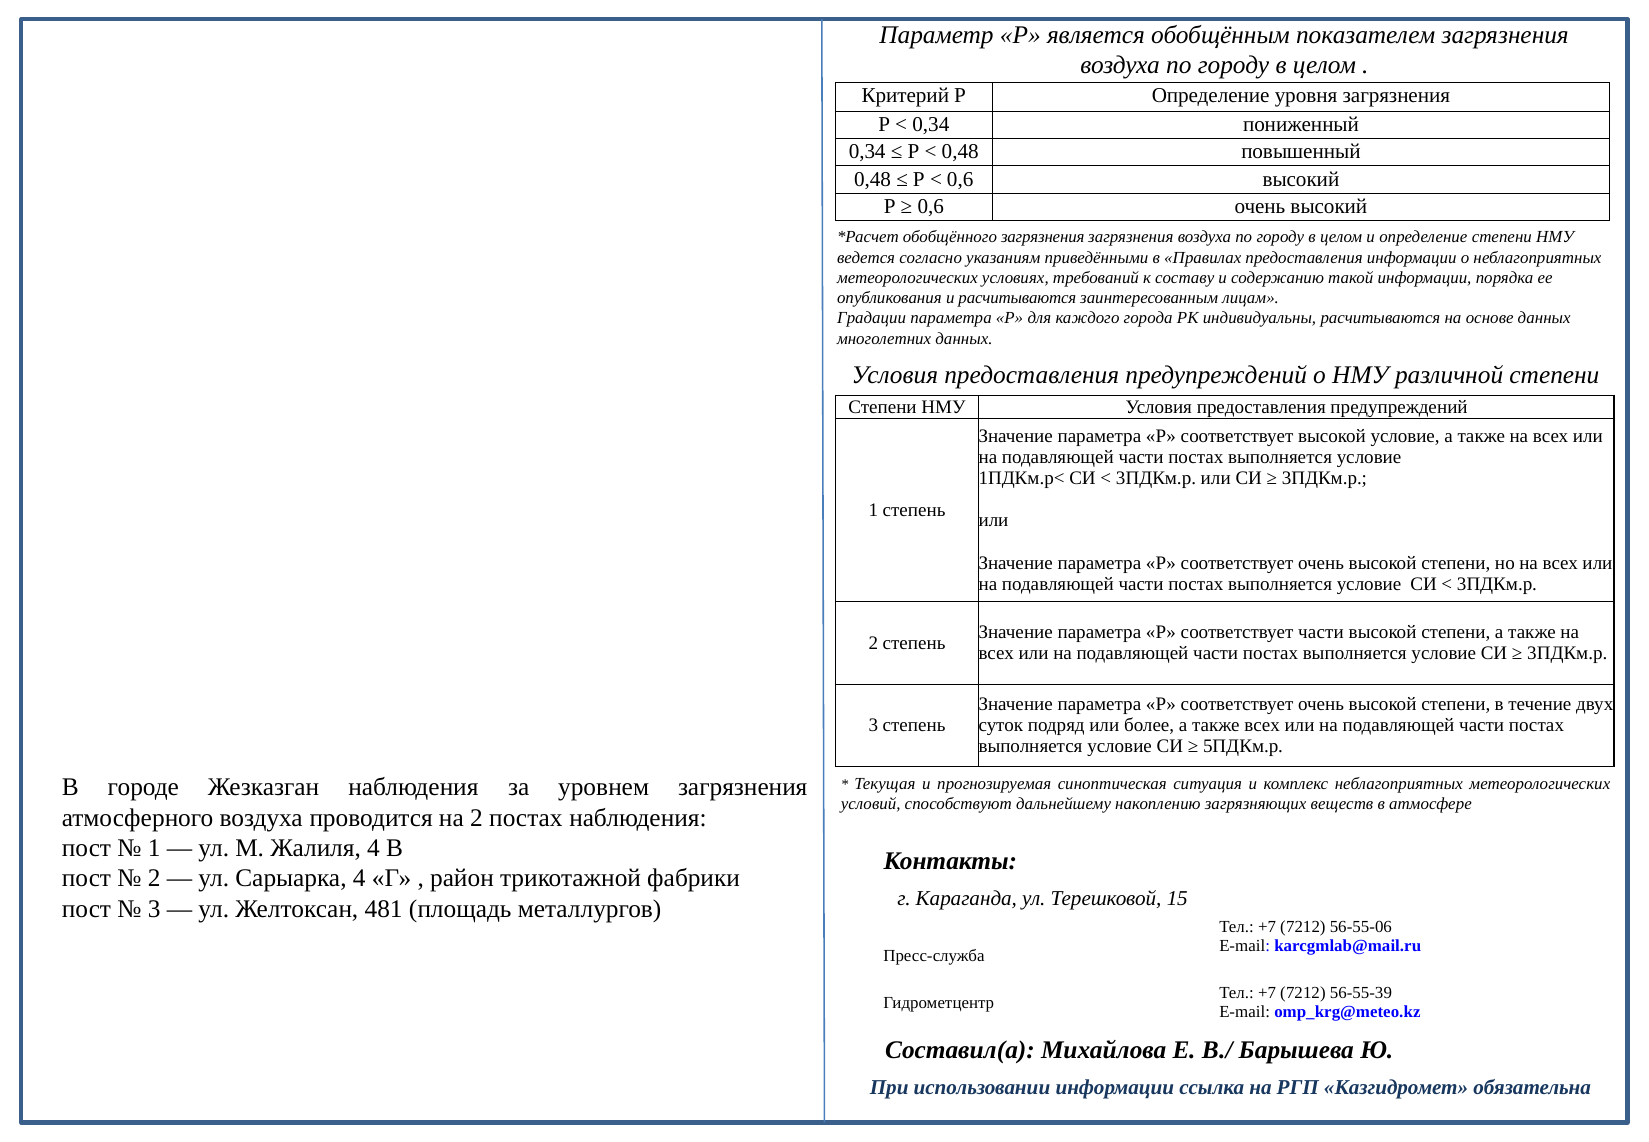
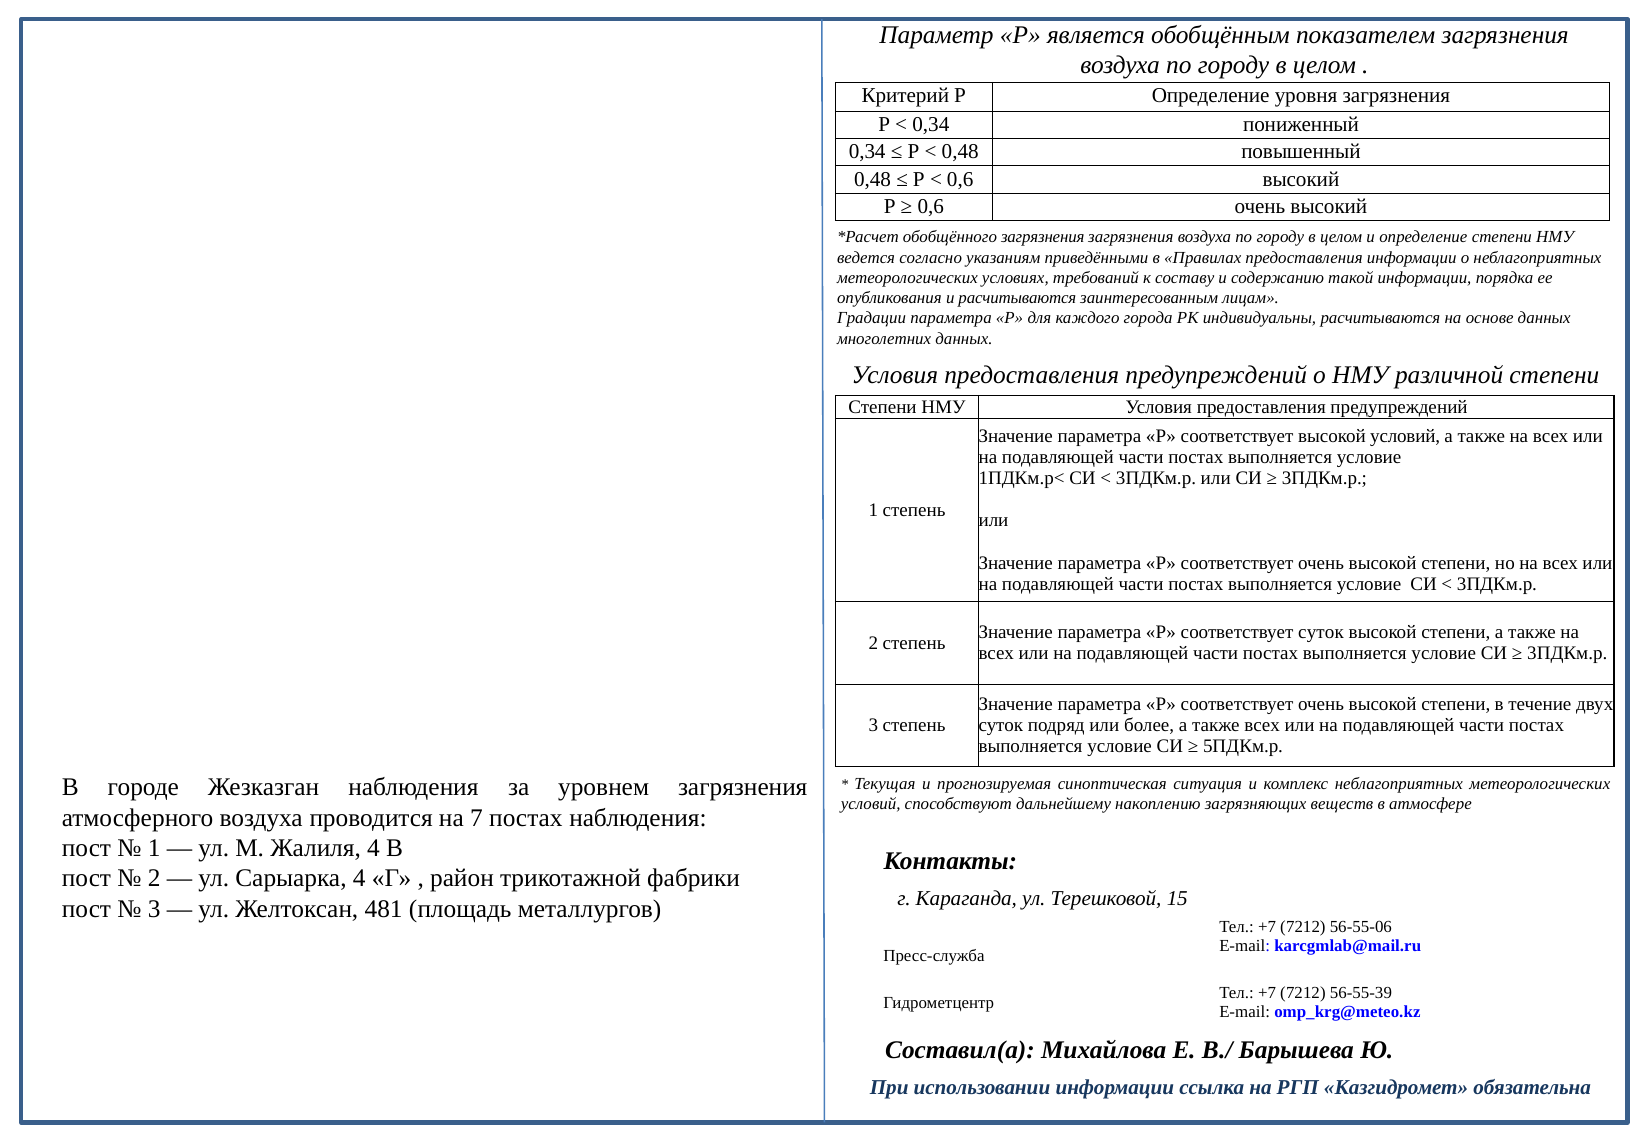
высокой условие: условие -> условий (1405, 436)
соответствует части: части -> суток (1321, 632)
на 2: 2 -> 7 (476, 817)
